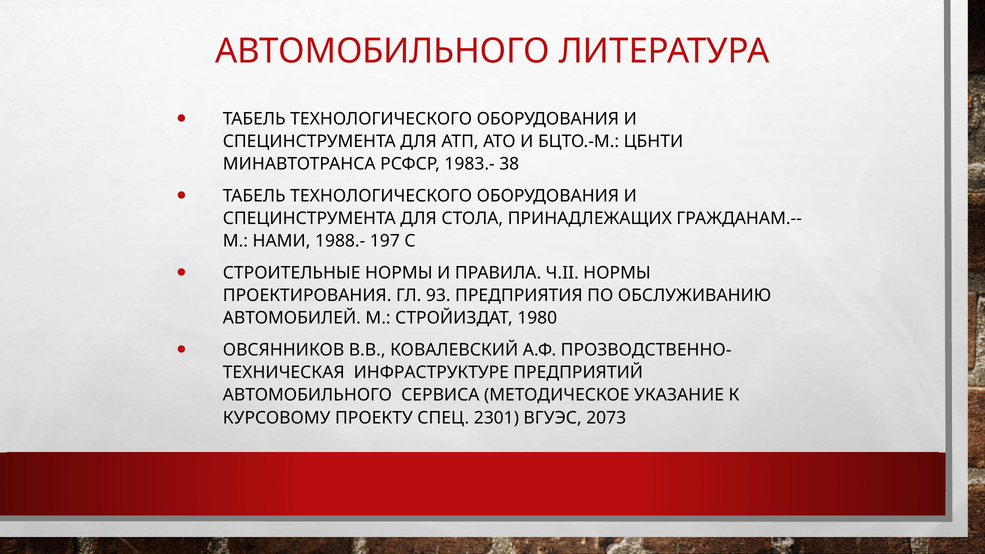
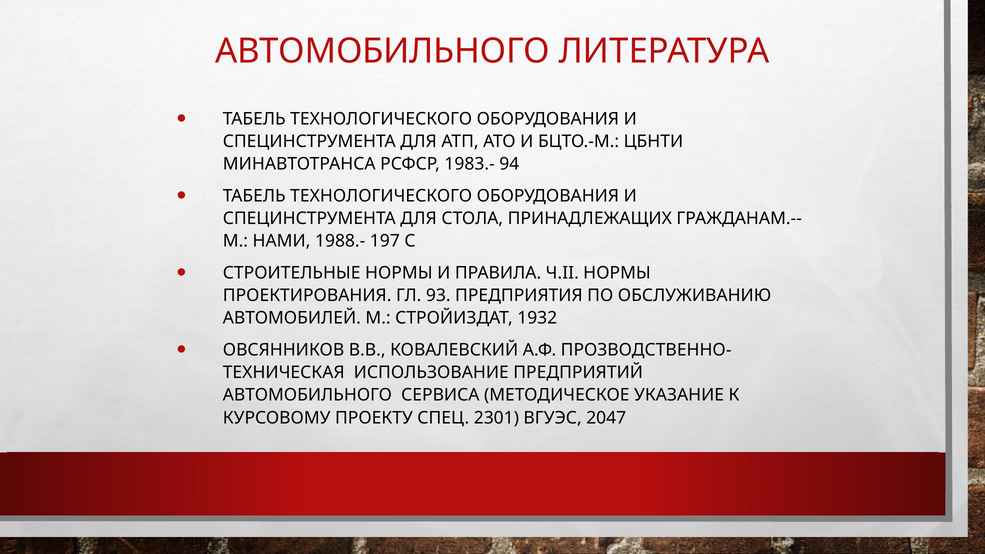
38: 38 -> 94 (509, 164)
1980: 1980 -> 1932 (537, 318)
ИНФРАСТРУКТУРЕ: ИНФРАСТРУКТУРЕ -> ИСПОЛЬЗОВАНИЕ (431, 373)
2073: 2073 -> 2047 (606, 418)
